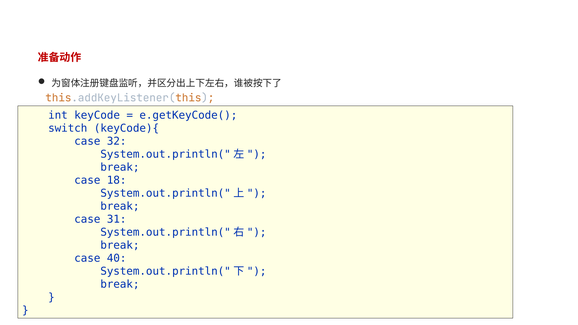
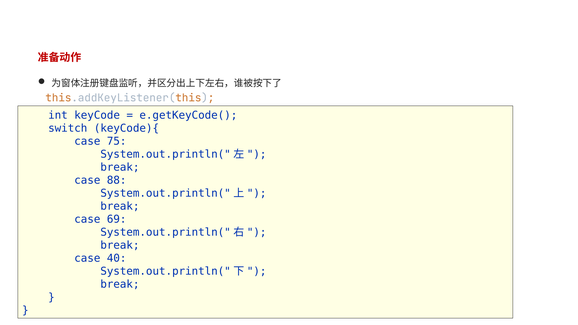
32: 32 -> 75 (117, 141)
18: 18 -> 88 (117, 180)
31: 31 -> 69 (117, 219)
